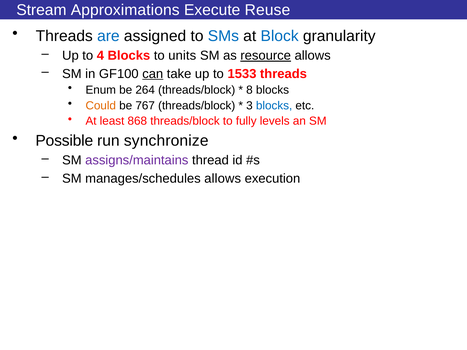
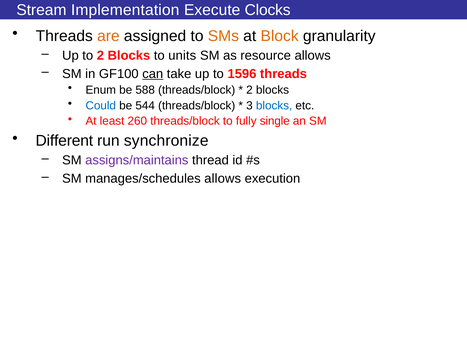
Approximations: Approximations -> Implementation (125, 10)
Reuse: Reuse -> Clocks (268, 10)
are colour: blue -> orange (108, 36)
SMs colour: blue -> orange (223, 36)
Block colour: blue -> orange (280, 36)
to 4: 4 -> 2 (100, 56)
resource underline: present -> none (266, 56)
1533: 1533 -> 1596 (242, 74)
264: 264 -> 588 (145, 90)
8: 8 -> 2 (249, 90)
Could colour: orange -> blue (101, 106)
767: 767 -> 544 (145, 106)
868: 868 -> 260 (137, 121)
levels: levels -> single (275, 121)
Possible: Possible -> Different (64, 141)
